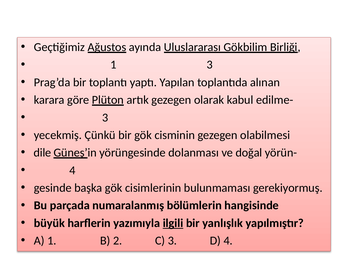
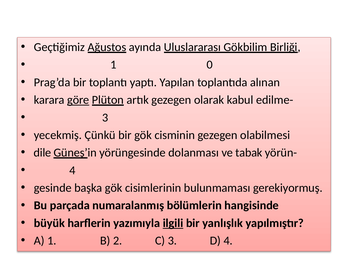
1 3: 3 -> 0 (210, 65)
göre underline: none -> present (78, 100)
doğal: doğal -> tabak (249, 153)
